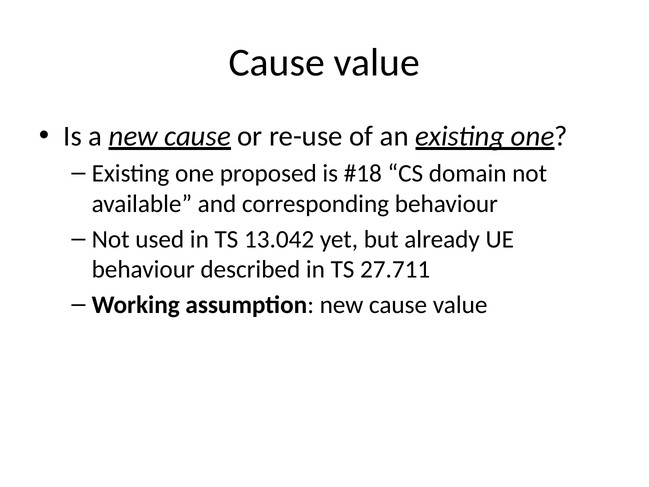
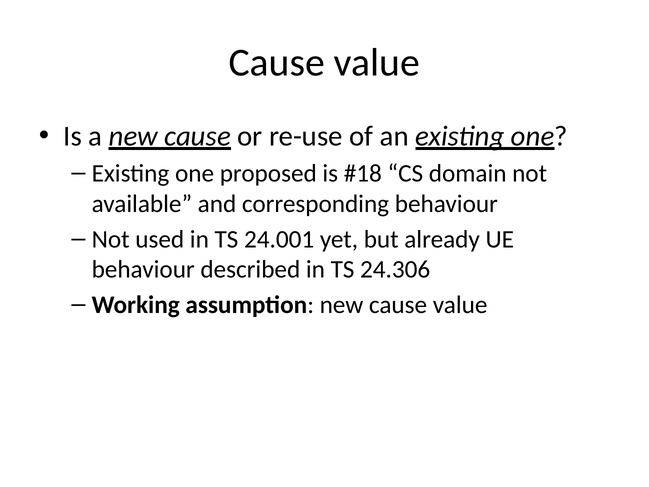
13.042: 13.042 -> 24.001 (279, 239)
27.711: 27.711 -> 24.306 (395, 269)
